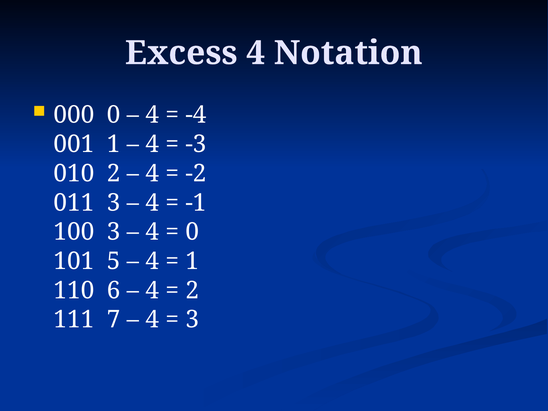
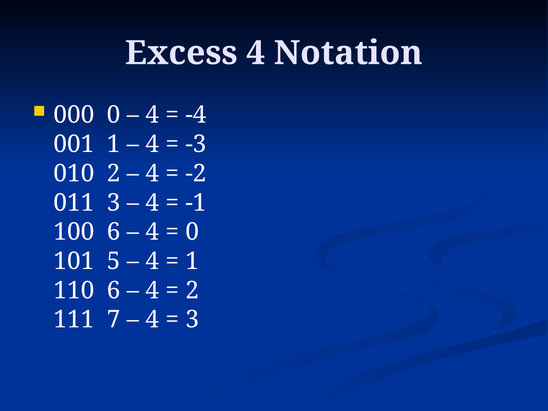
100 3: 3 -> 6 (114, 232)
